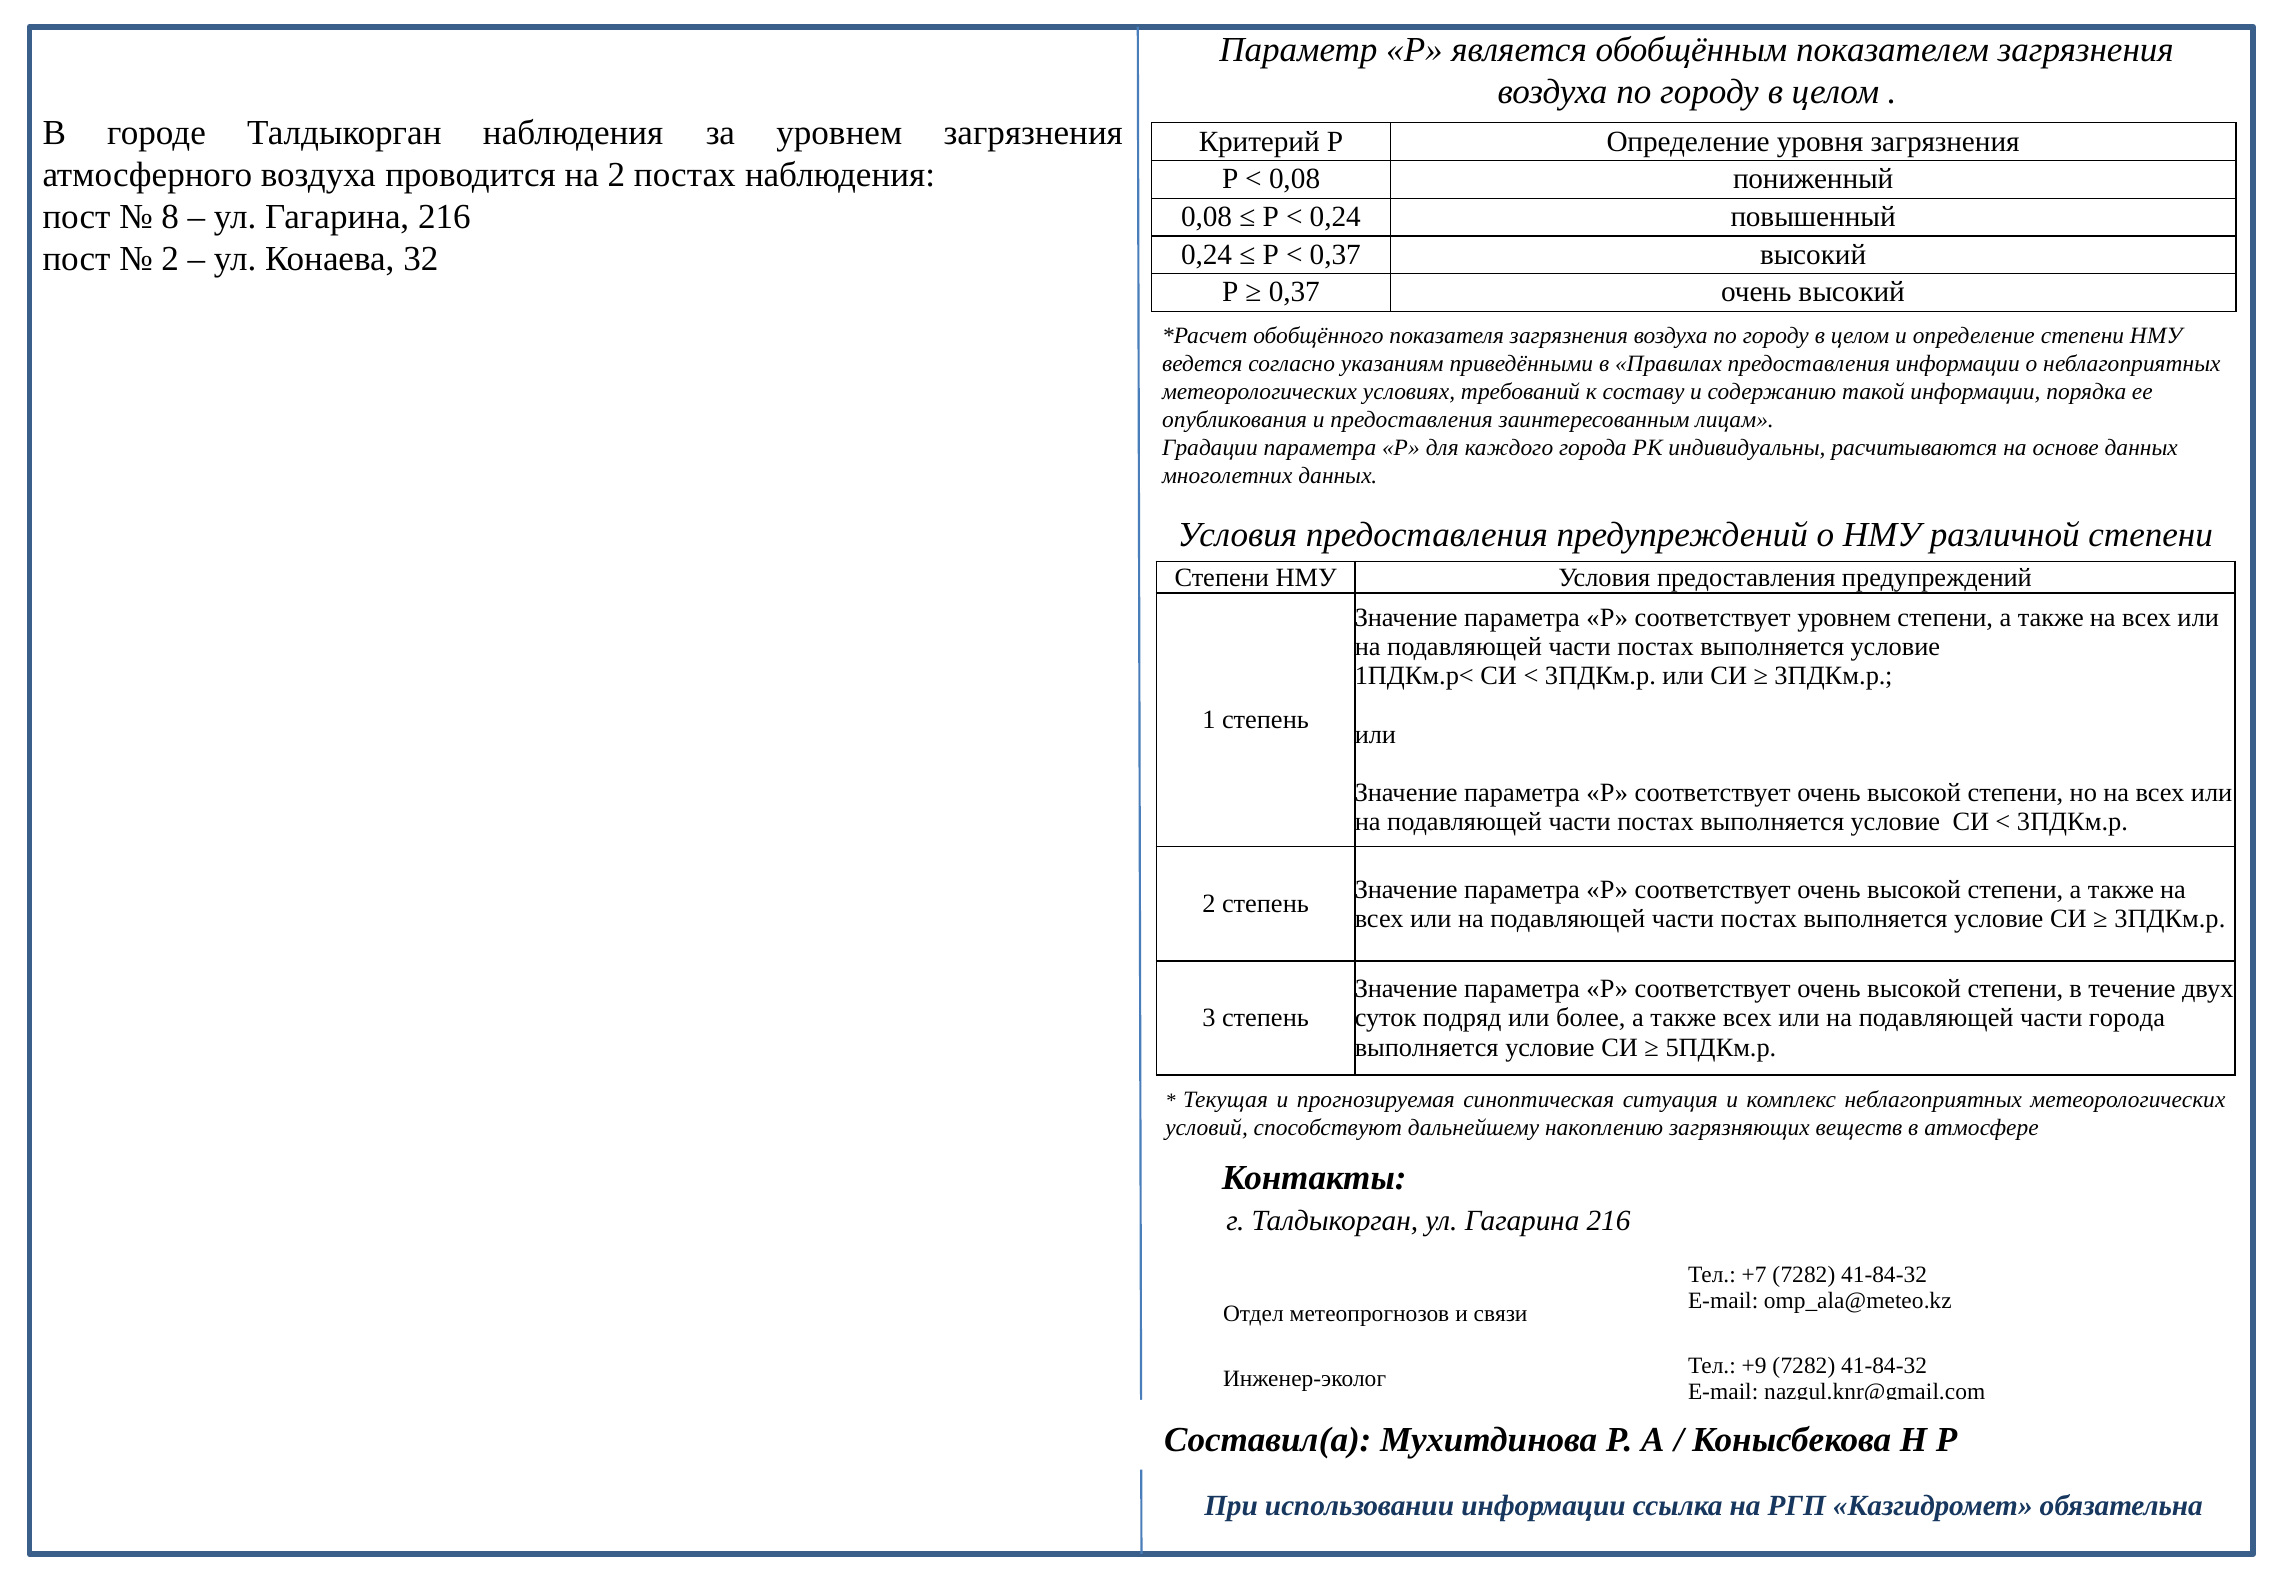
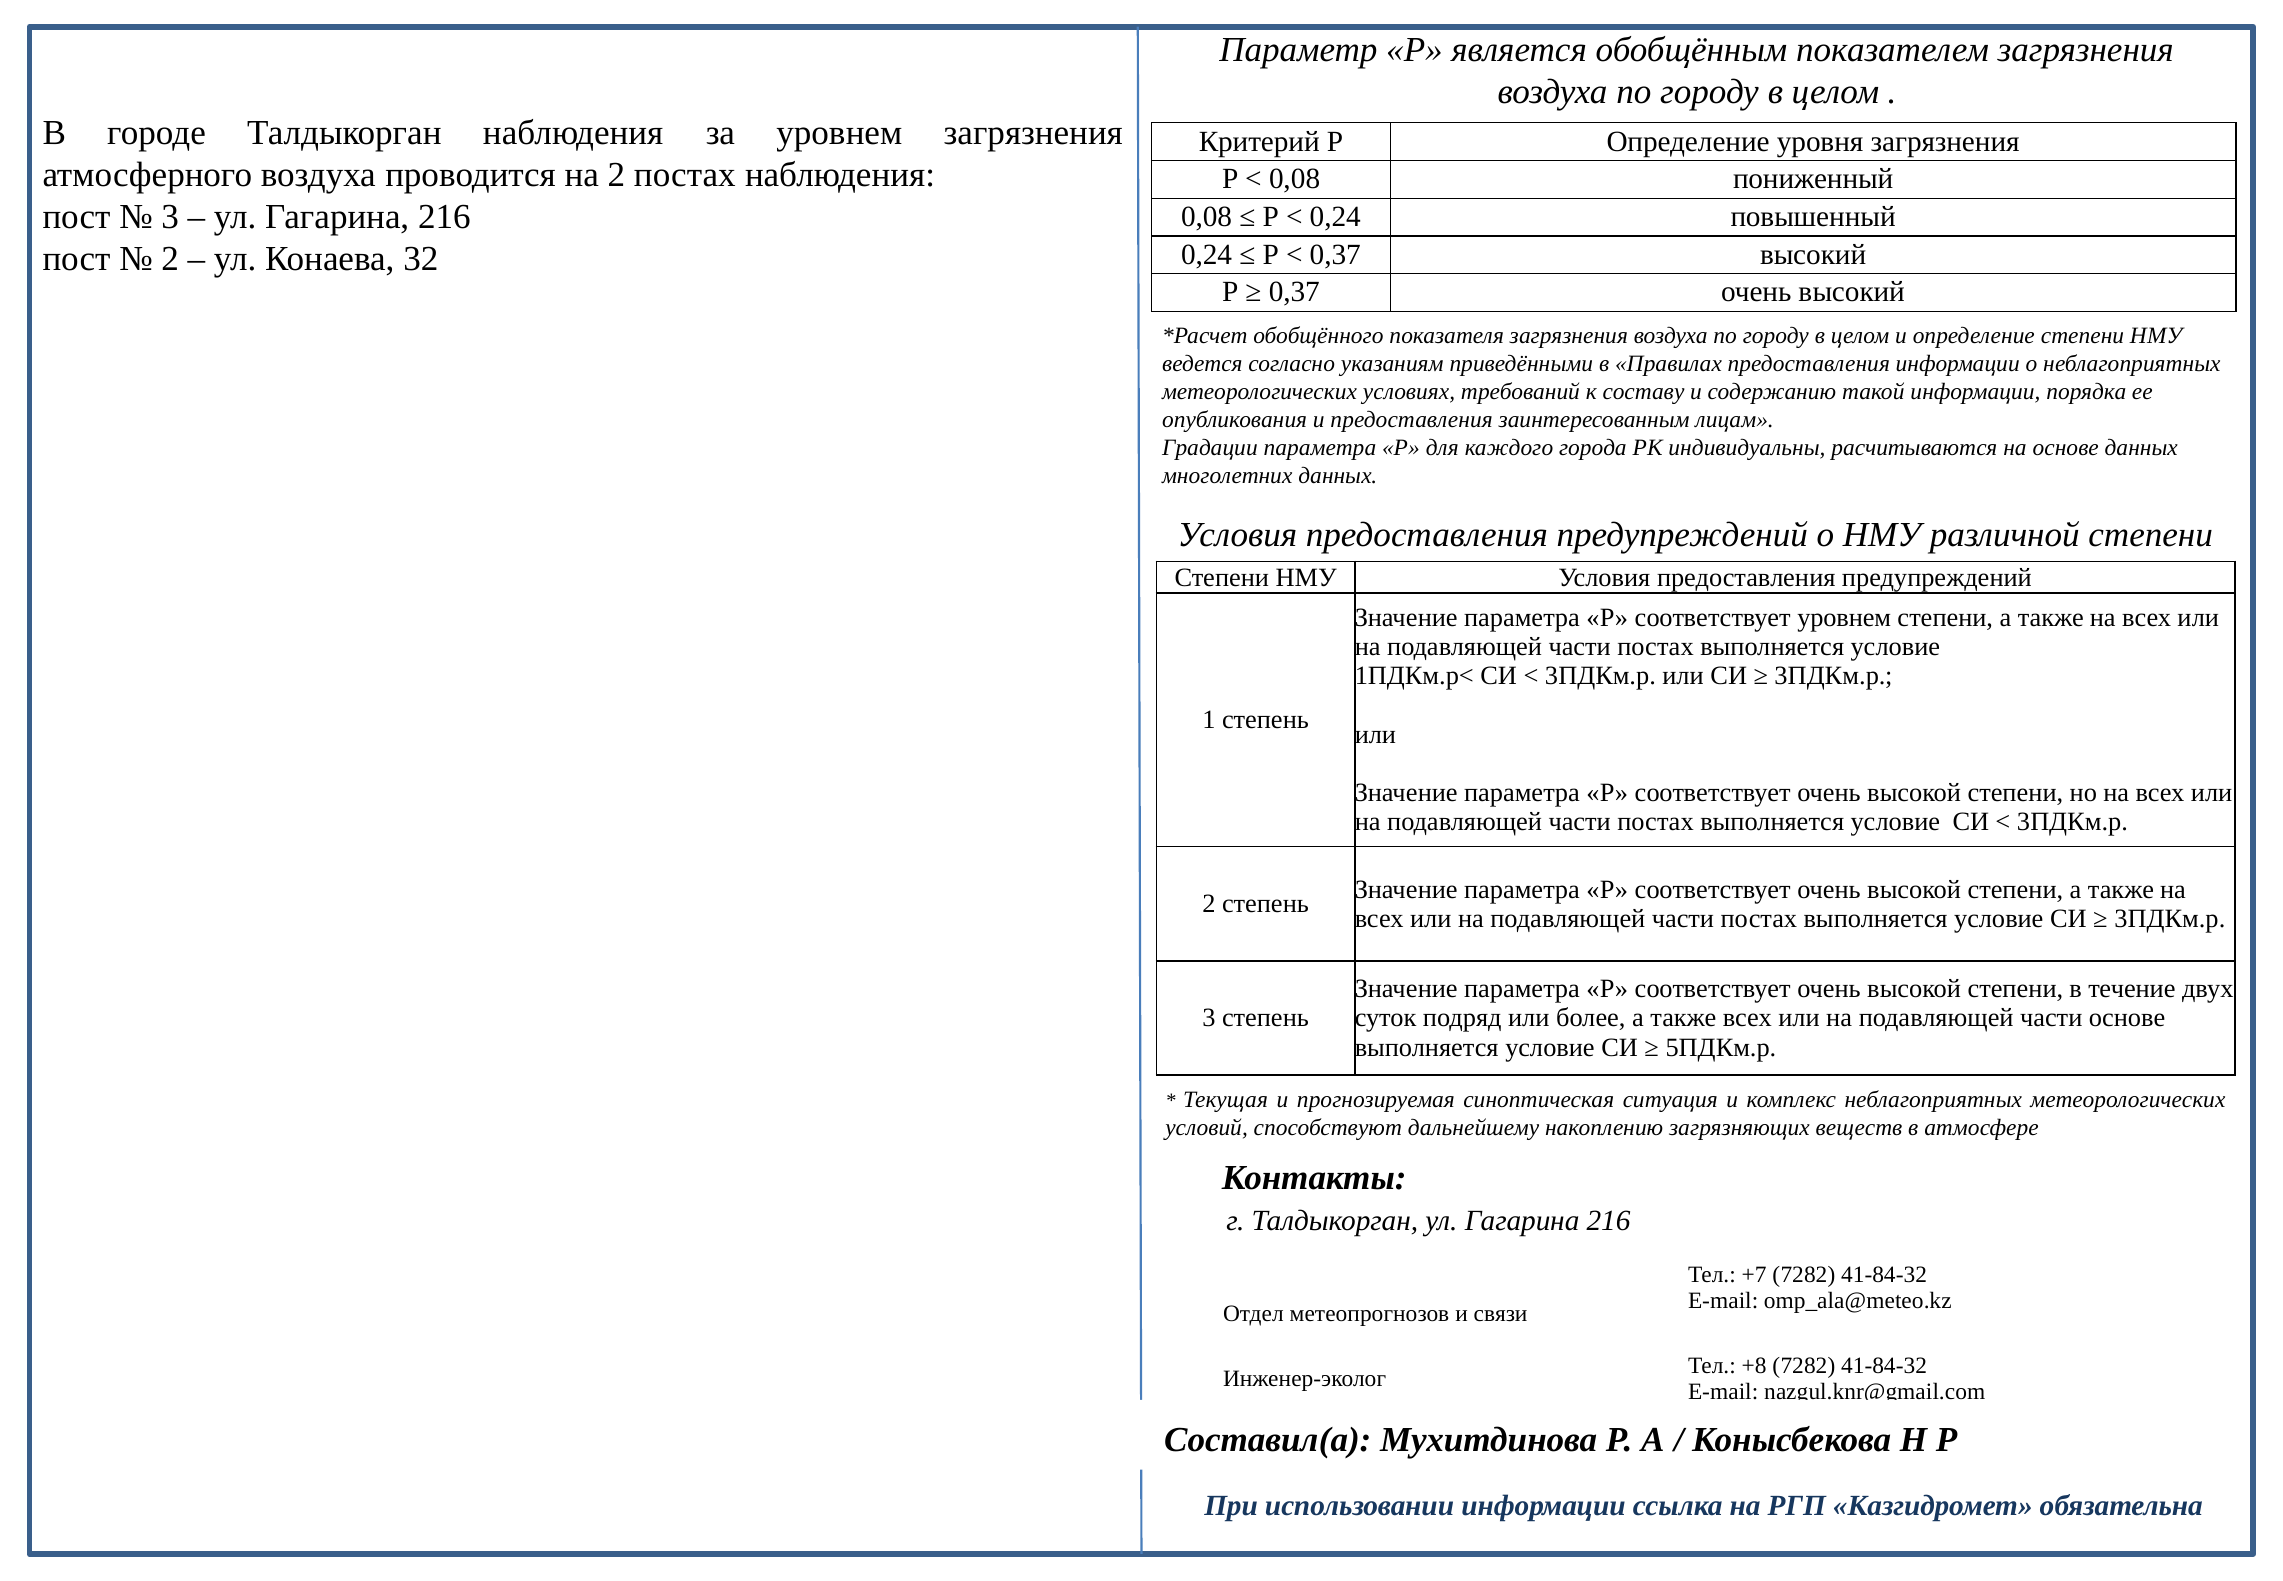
8: 8 -> 3 (170, 217)
части города: города -> основе (2127, 1018)
+9: +9 -> +8 (1754, 1365)
